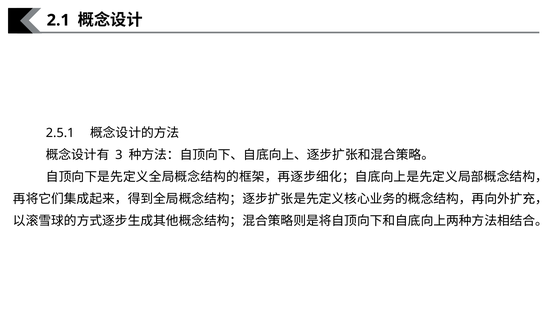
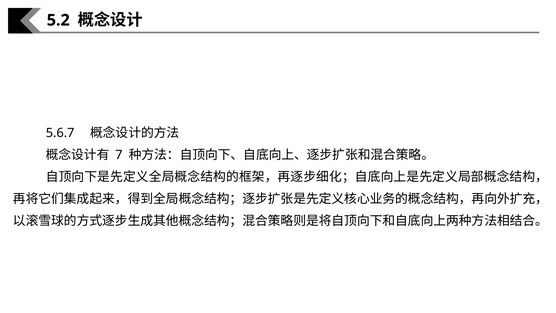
2.1: 2.1 -> 5.2 (58, 20)
2.5.1: 2.5.1 -> 5.6.7 (60, 133)
3: 3 -> 7 (119, 155)
